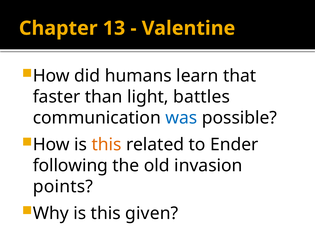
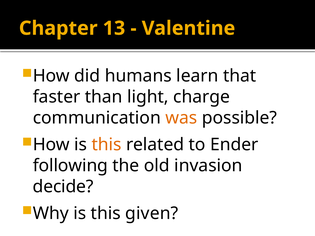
battles: battles -> charge (202, 97)
was colour: blue -> orange (181, 118)
points: points -> decide (63, 187)
